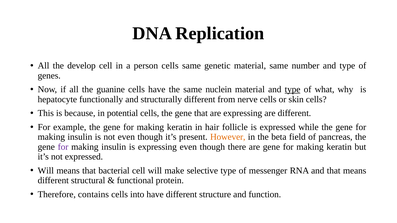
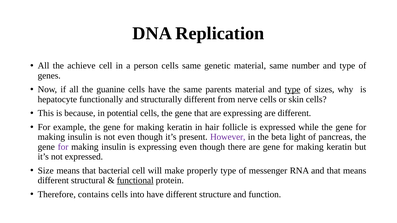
develop: develop -> achieve (81, 66)
nuclein: nuclein -> parents (219, 90)
what: what -> sizes (325, 90)
However colour: orange -> purple (228, 137)
field: field -> light (297, 137)
Will: Will -> Size (46, 171)
selective: selective -> properly (202, 171)
functional underline: none -> present (135, 181)
